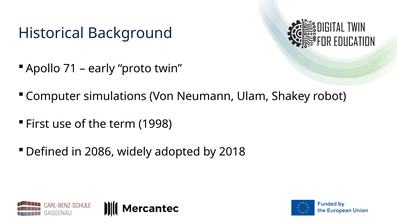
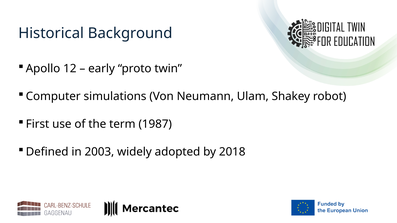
71: 71 -> 12 (70, 69)
1998: 1998 -> 1987 (155, 124)
2086: 2086 -> 2003 (99, 152)
